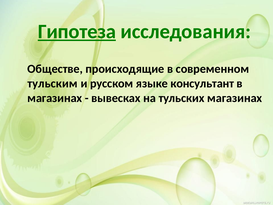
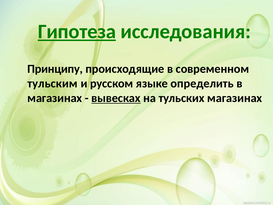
Обществе: Обществе -> Принципу (55, 69)
консультант: консультант -> определить (202, 83)
вывесках underline: none -> present (116, 98)
